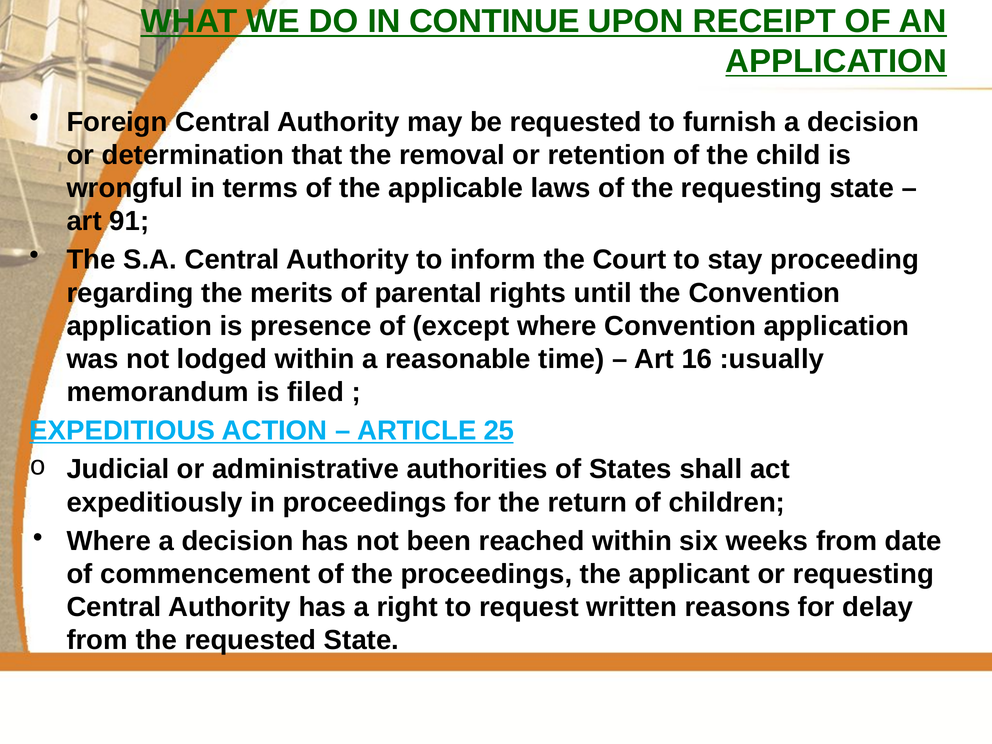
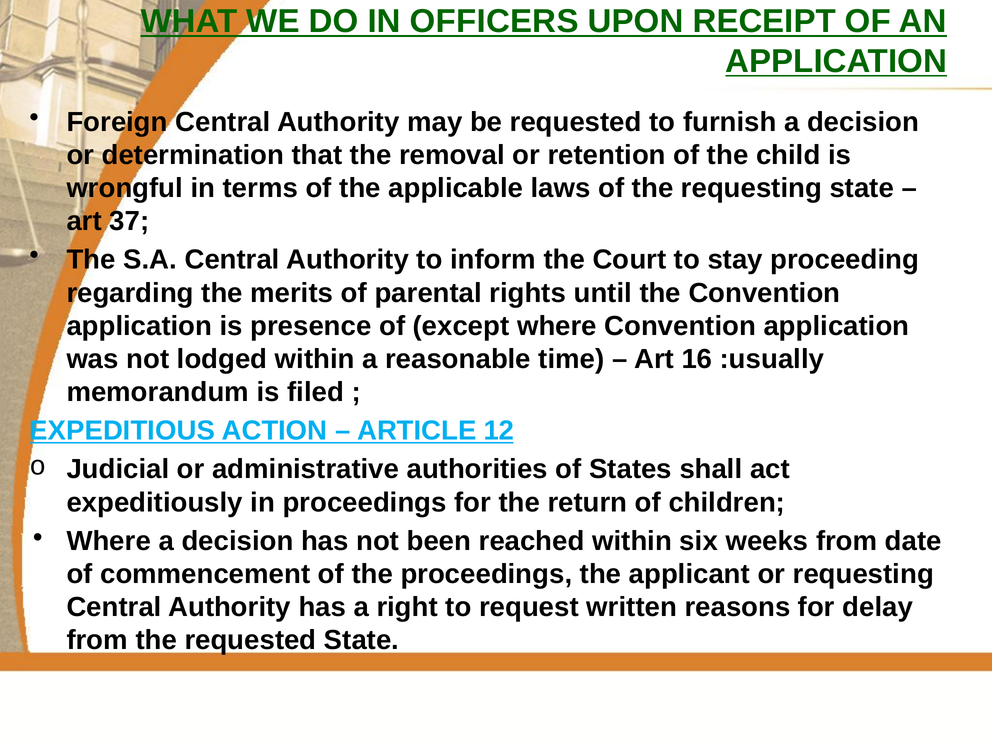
CONTINUE: CONTINUE -> OFFICERS (494, 22)
91: 91 -> 37 (129, 221)
25: 25 -> 12 (499, 431)
